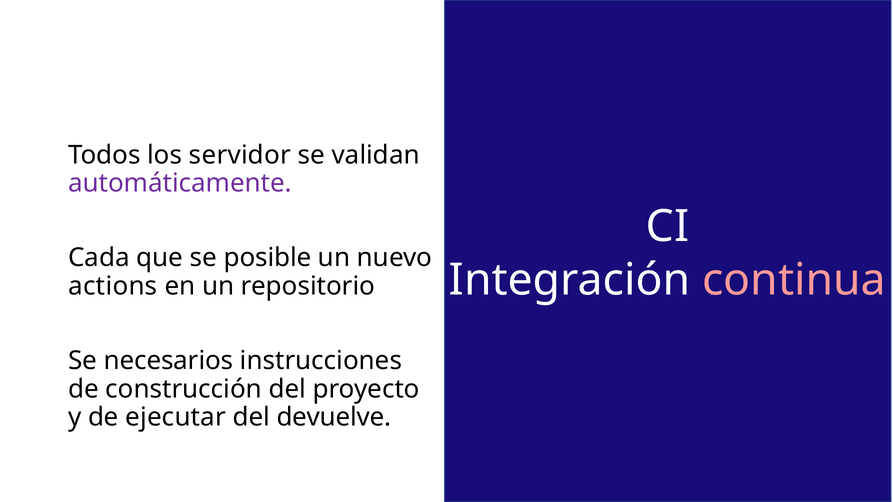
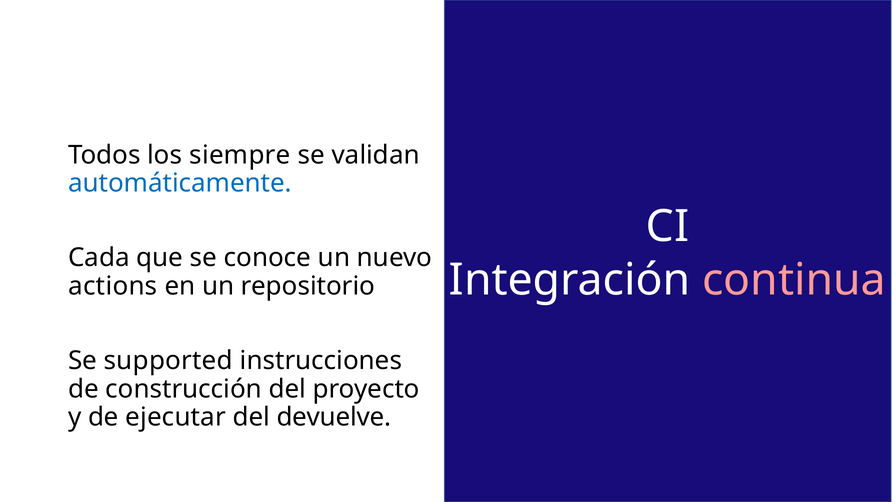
servidor: servidor -> siempre (240, 155)
automáticamente colour: purple -> blue (180, 183)
se posible: posible -> conoce (267, 258)
necesarios: necesarios -> supported (168, 361)
